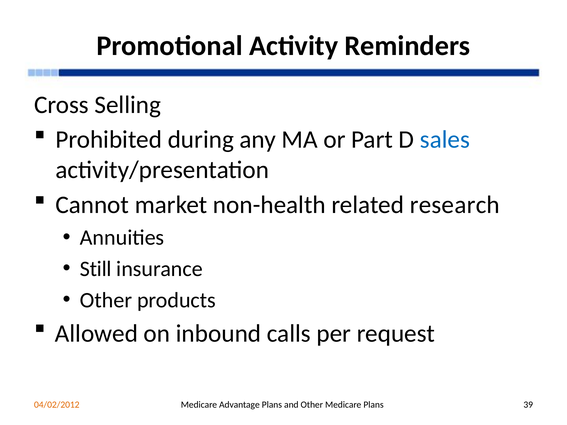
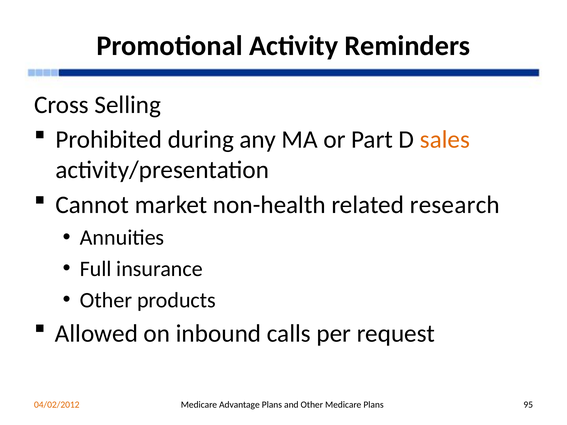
sales colour: blue -> orange (445, 140)
Still: Still -> Full (96, 269)
39: 39 -> 95 (528, 405)
